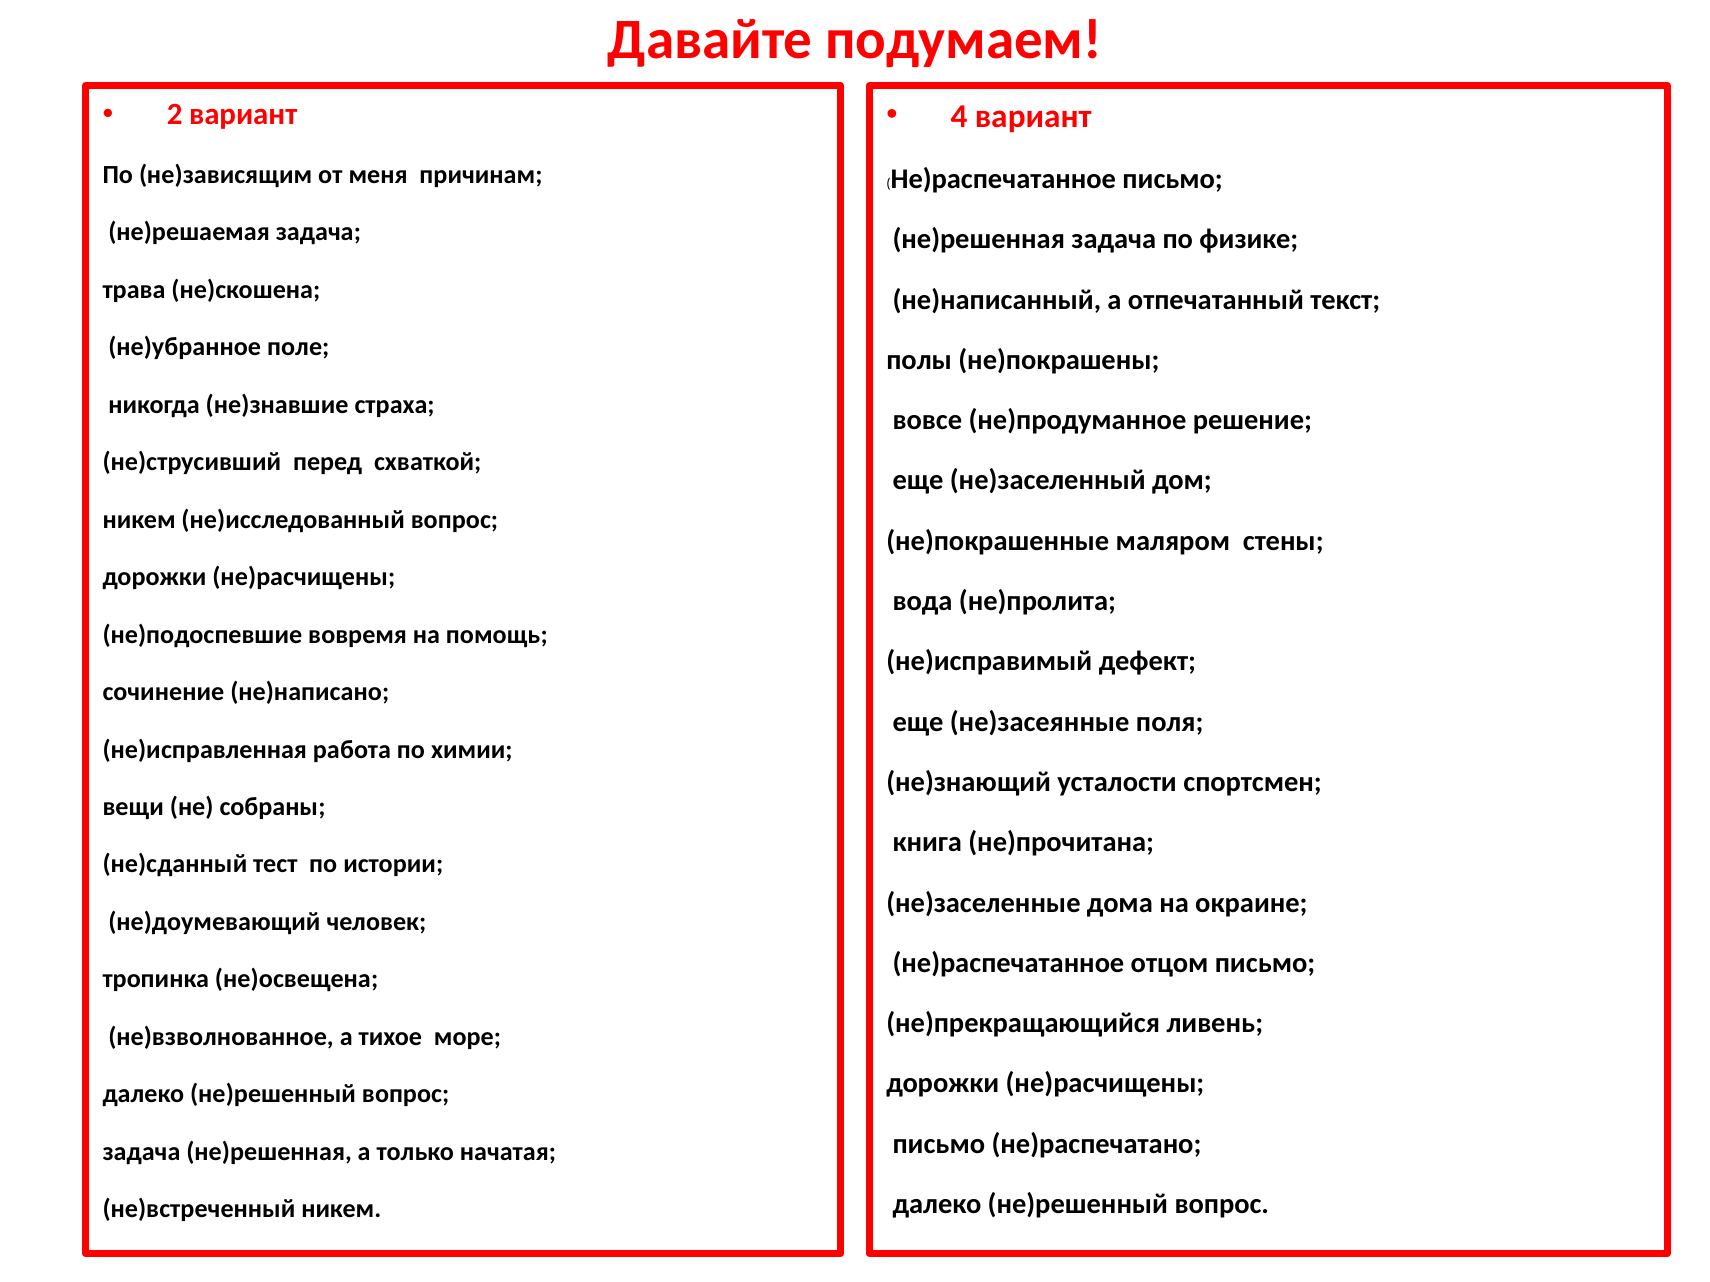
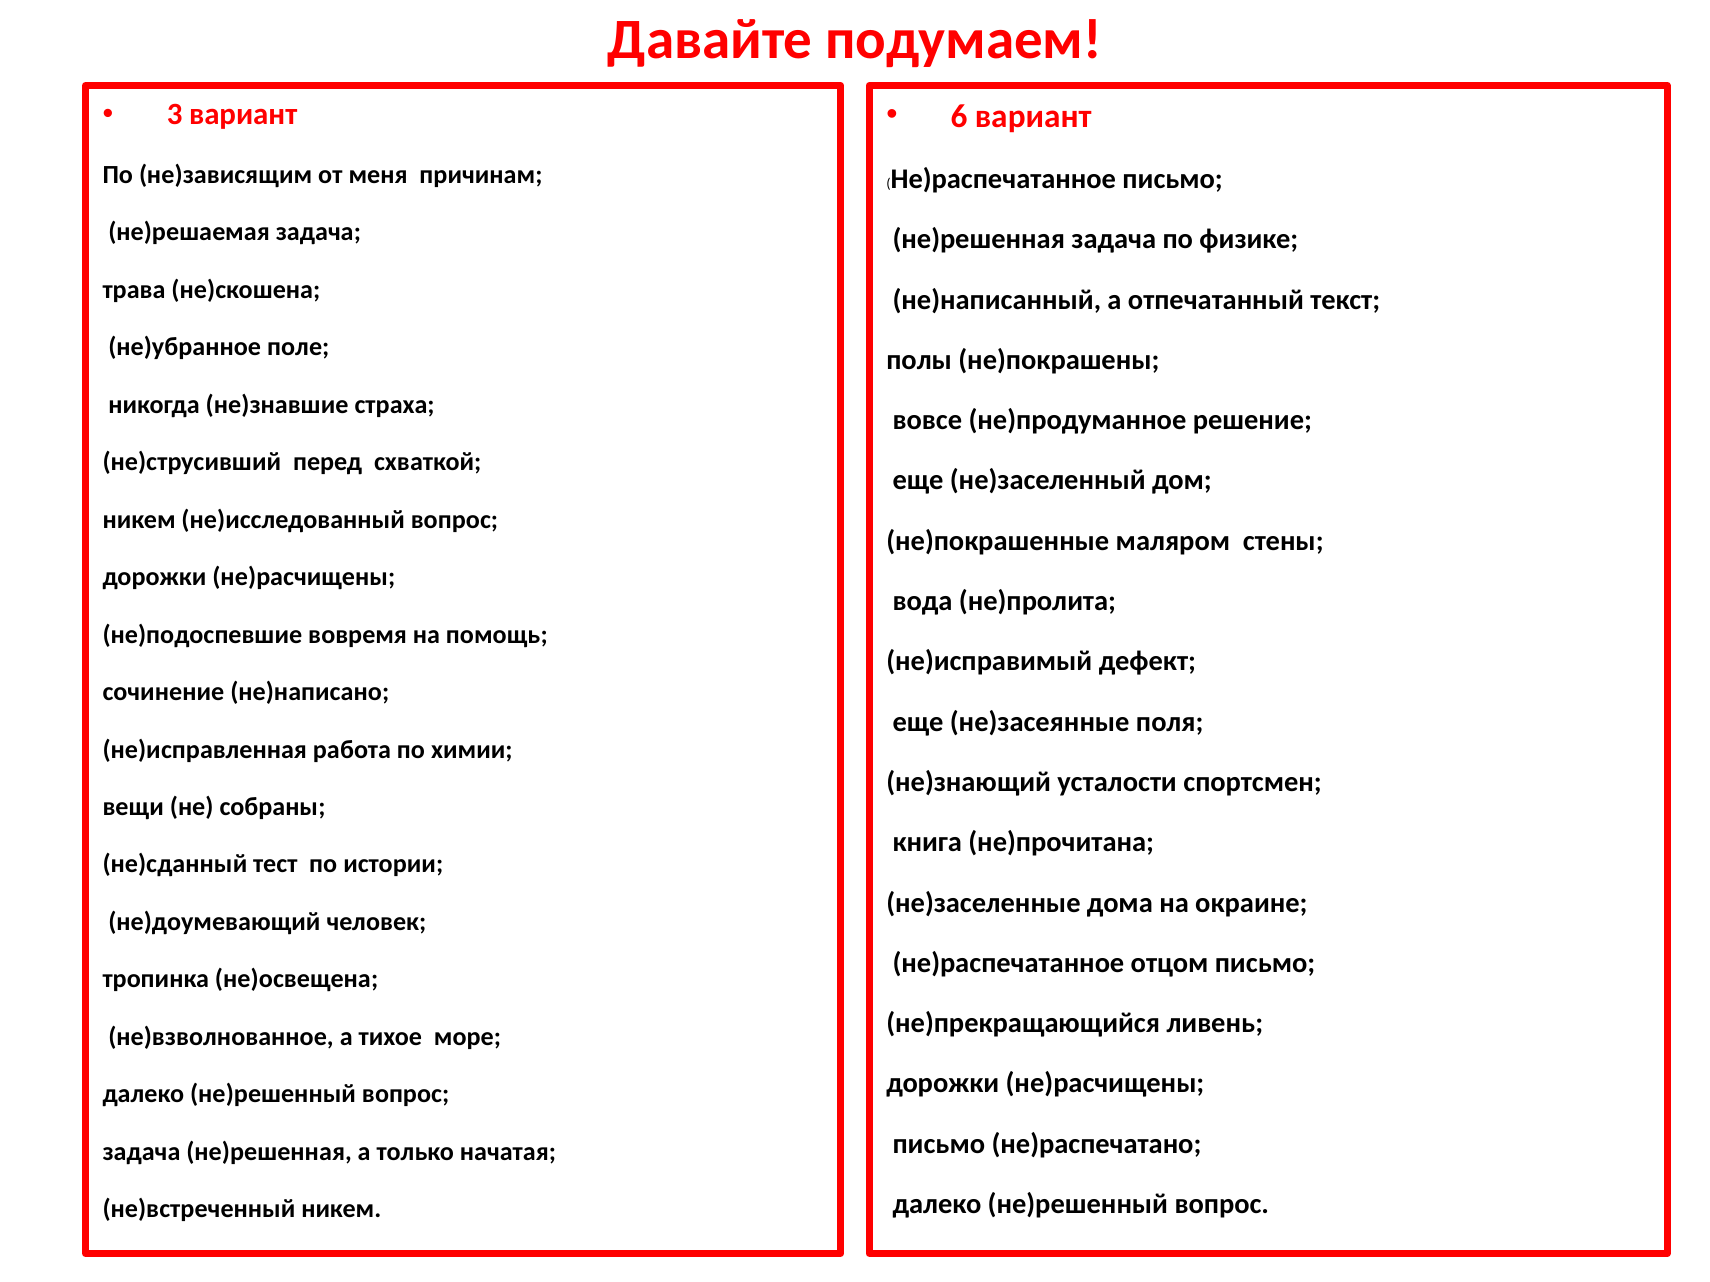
2: 2 -> 3 (175, 115)
4: 4 -> 6 (959, 116)
